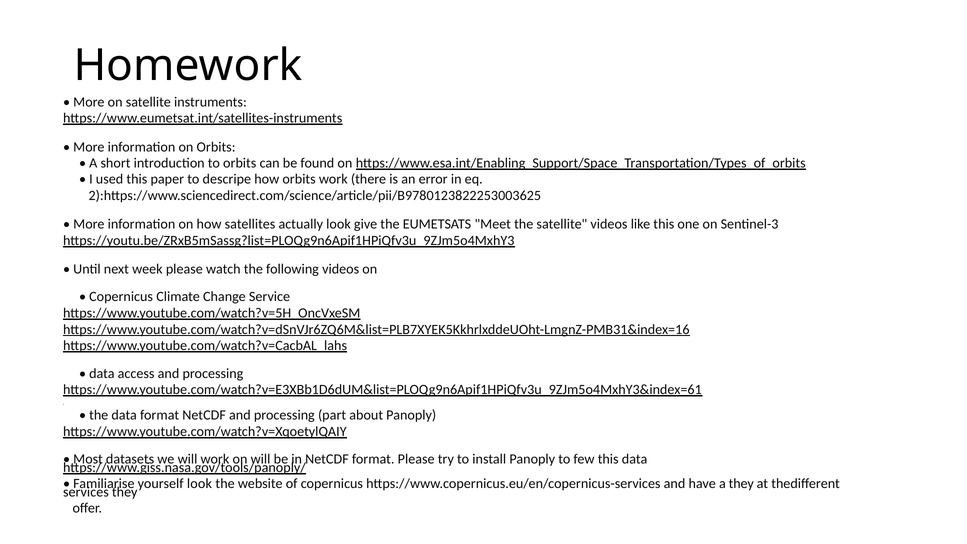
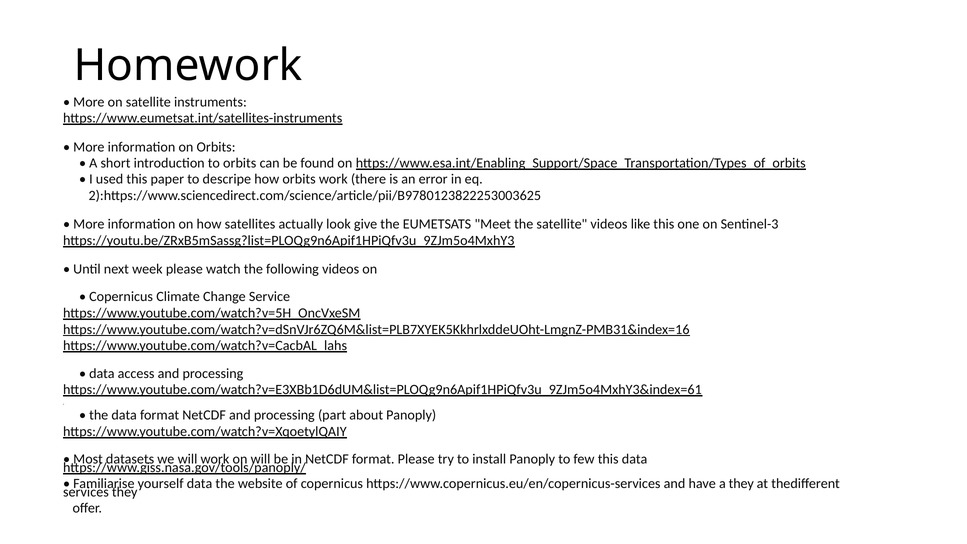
yourself look: look -> data (200, 484)
